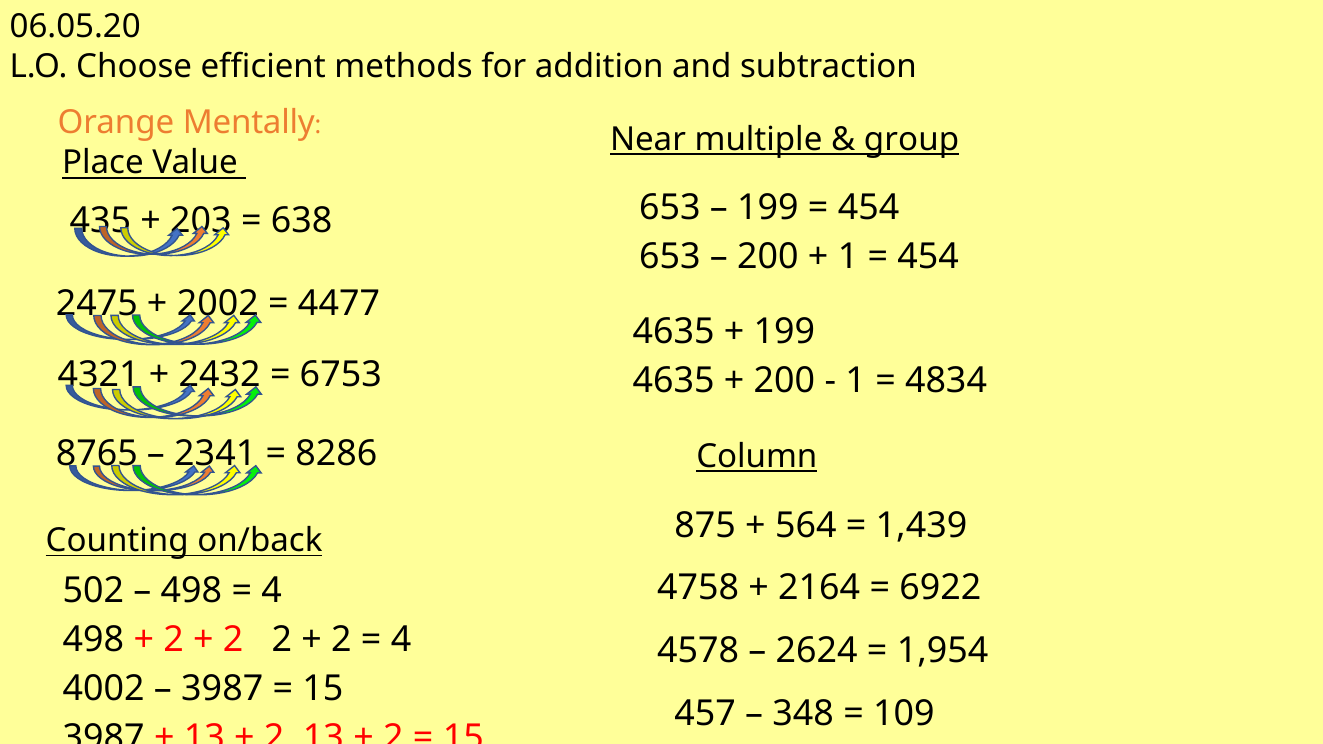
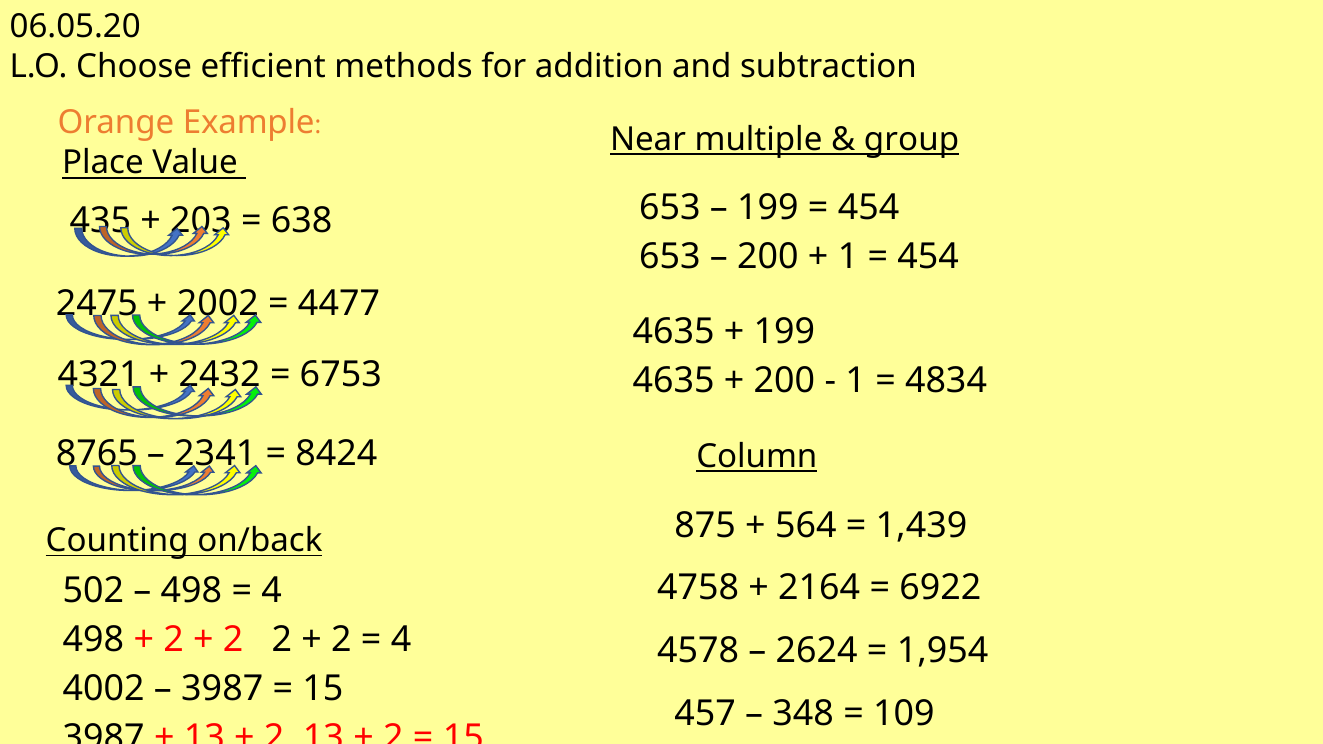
Mentally: Mentally -> Example (249, 123)
8286: 8286 -> 8424 (336, 454)
